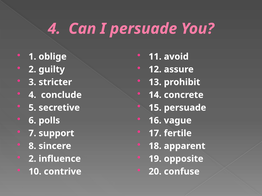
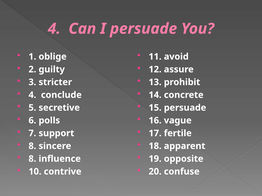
2: 2 -> 8 (32, 159)
